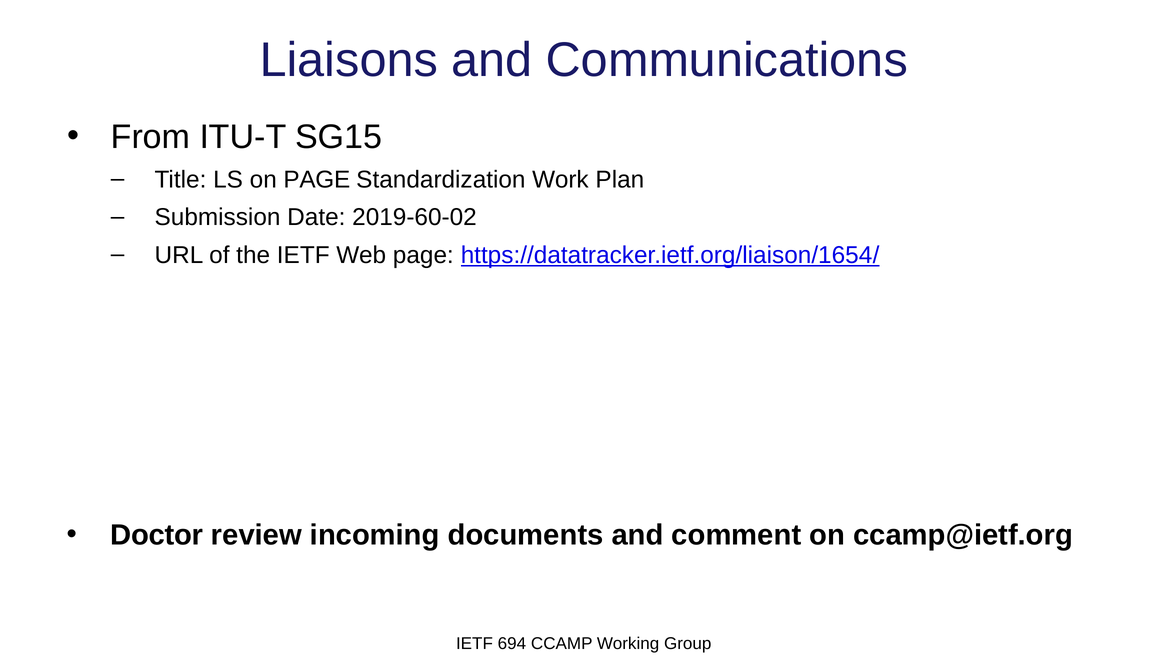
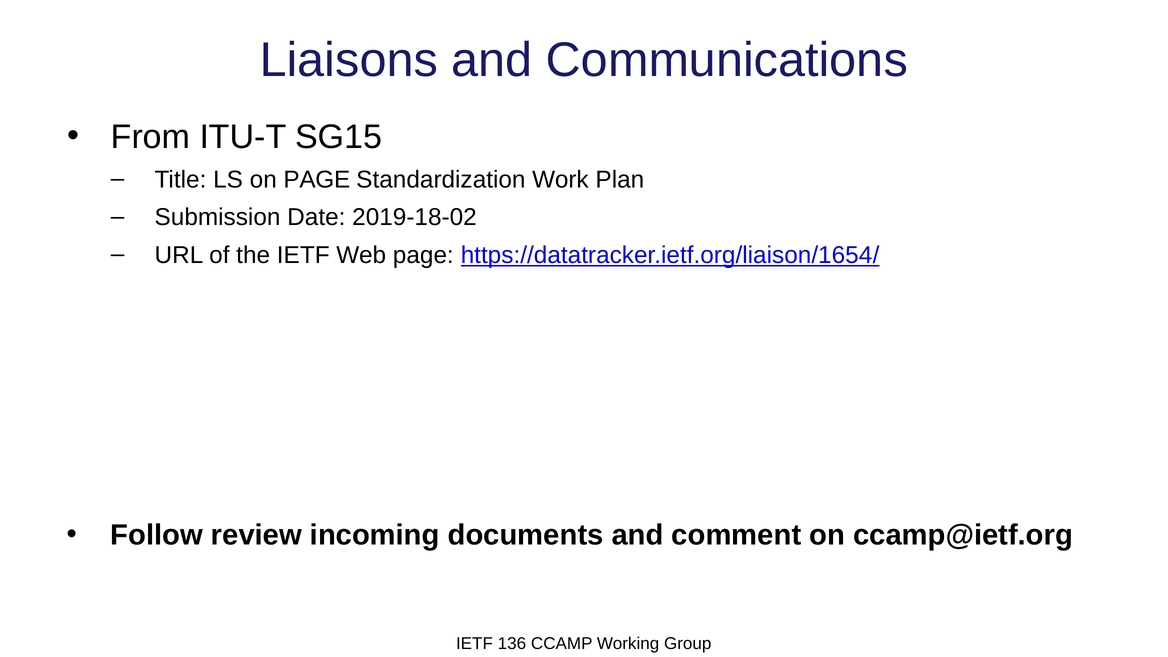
2019-60-02: 2019-60-02 -> 2019-18-02 (414, 217)
Doctor: Doctor -> Follow (157, 535)
694: 694 -> 136 (512, 644)
